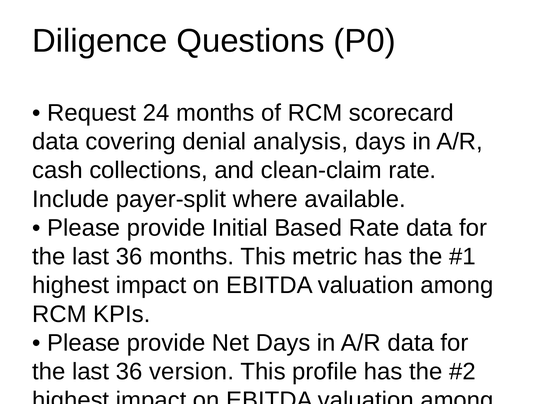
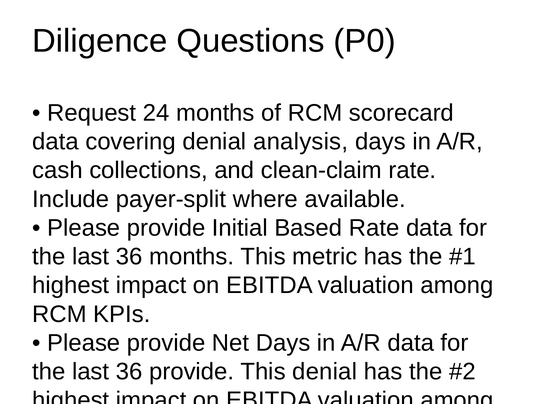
36 version: version -> provide (192, 371)
This profile: profile -> denial (325, 371)
